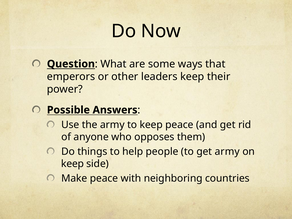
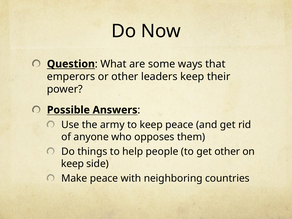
get army: army -> other (227, 152)
